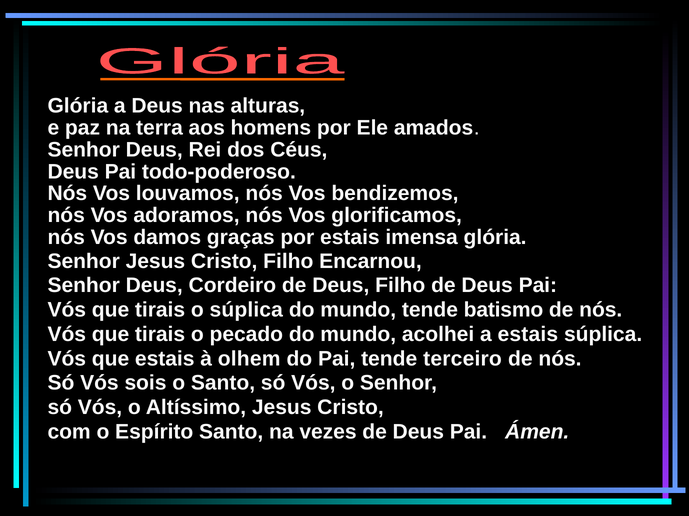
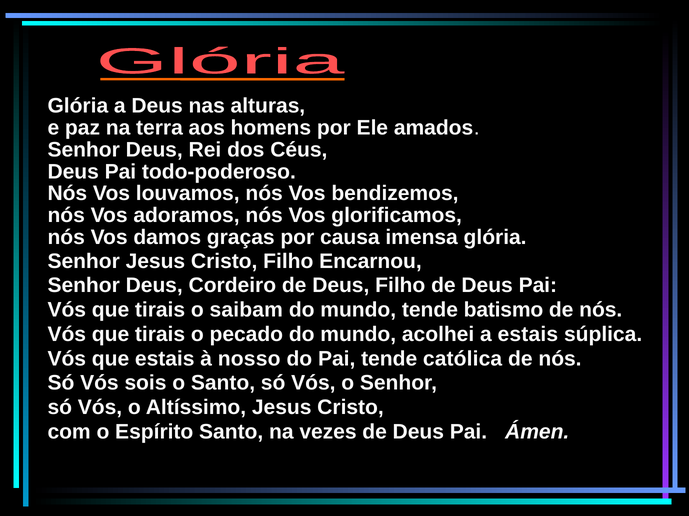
por estais: estais -> causa (350, 238)
o súplica: súplica -> saibam (246, 310)
olhem: olhem -> nosso (249, 359)
terceiro: terceiro -> católica (463, 359)
